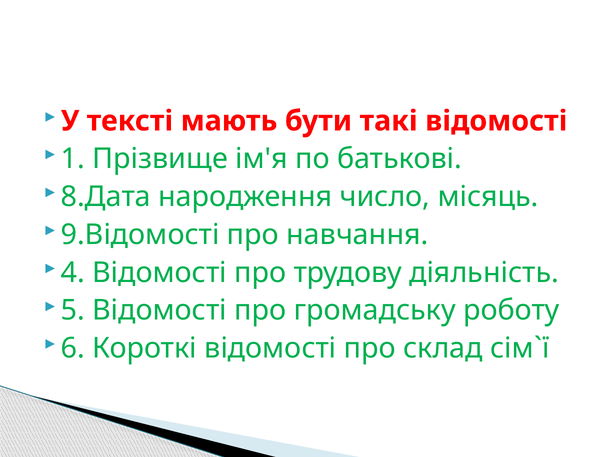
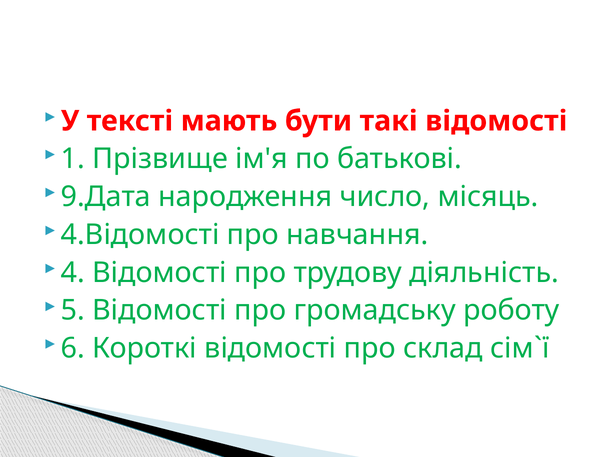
8.Дата: 8.Дата -> 9.Дата (106, 197)
9.Відомості: 9.Відомості -> 4.Відомості (140, 235)
